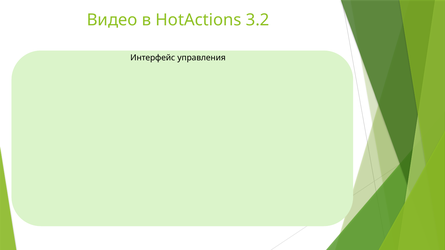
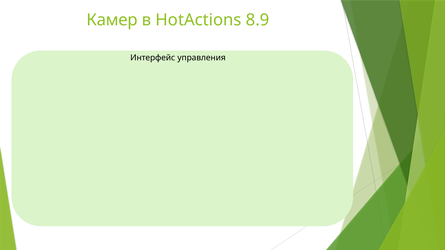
Видео: Видео -> Камер (112, 20)
3.2: 3.2 -> 8.9 (258, 20)
